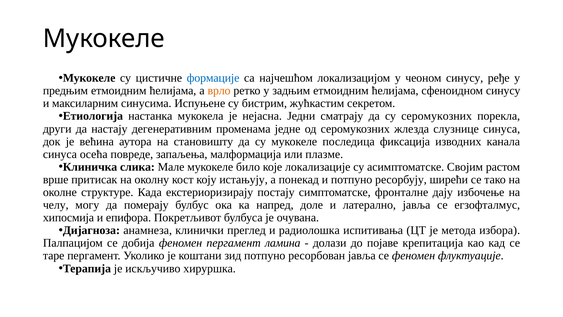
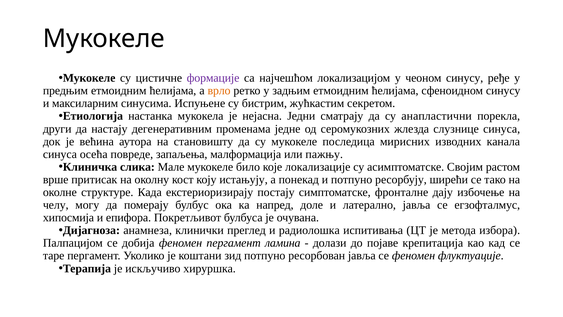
формације colour: blue -> purple (213, 78)
су серомукозних: серомукозних -> анапластични (437, 116)
фиксација: фиксација -> мирисних (405, 141)
плазме: плазме -> пажњу (324, 154)
